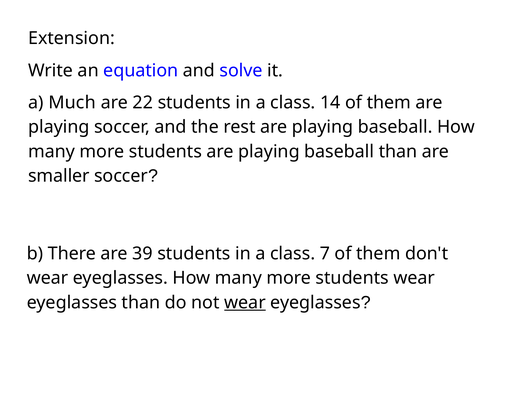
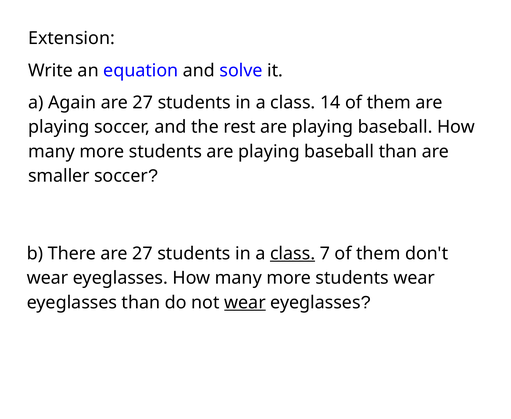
Much: Much -> Again (72, 103)
22: 22 -> 27 (143, 103)
There are 39: 39 -> 27 (143, 254)
class underline: none -> present (293, 254)
